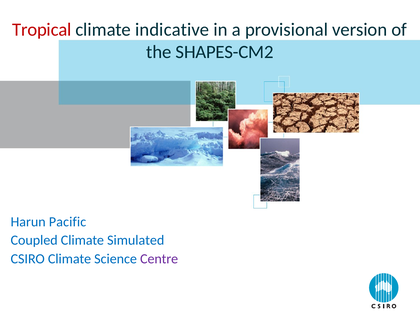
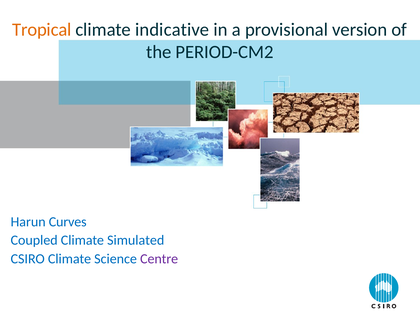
Tropical colour: red -> orange (42, 30)
SHAPES-CM2: SHAPES-CM2 -> PERIOD-CM2 (225, 52)
Pacific: Pacific -> Curves (68, 222)
